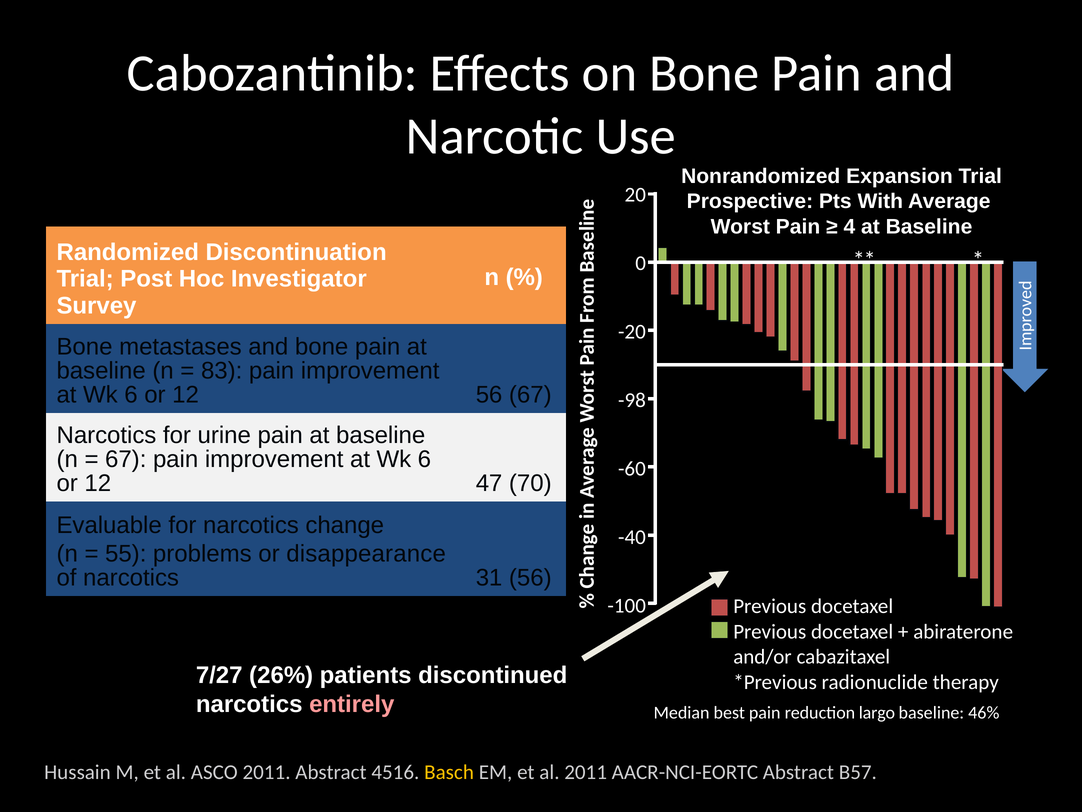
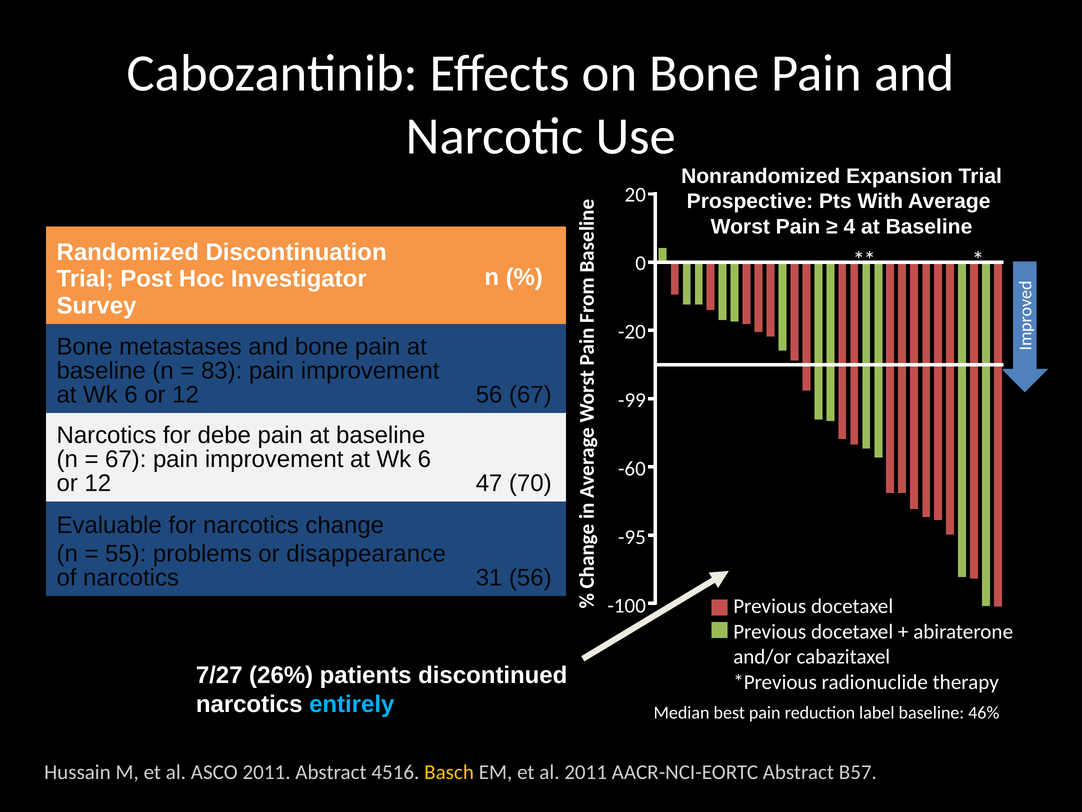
-98: -98 -> -99 (632, 400)
urine: urine -> debe (224, 435)
-40: -40 -> -95 (632, 537)
entirely colour: pink -> light blue (352, 704)
largo: largo -> label (877, 712)
